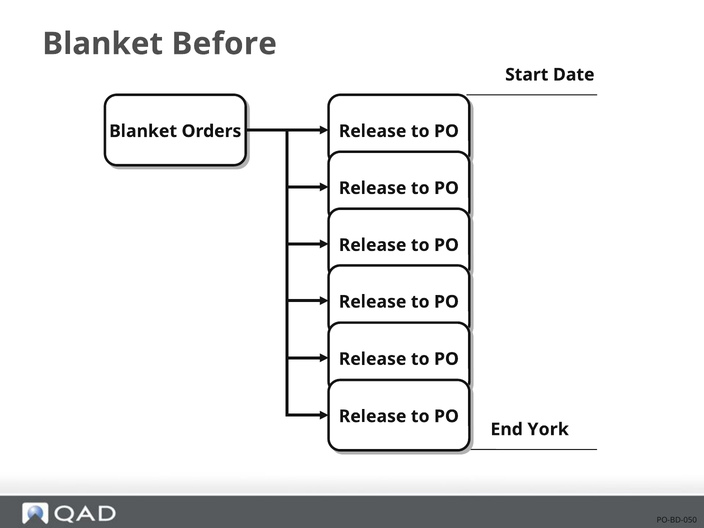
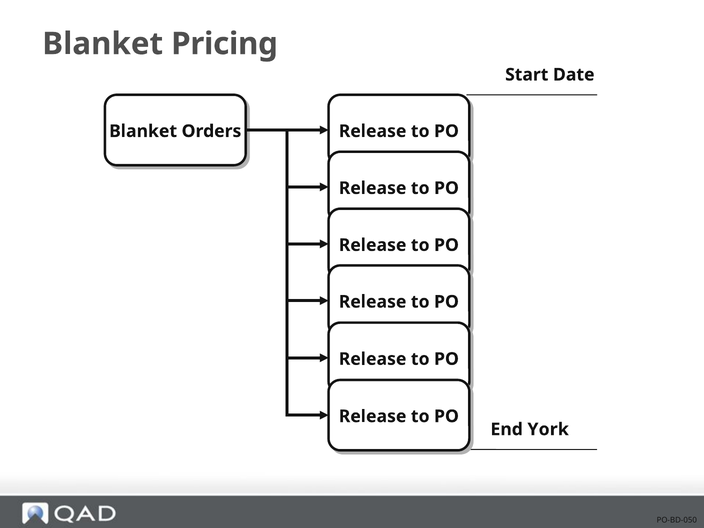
Before: Before -> Pricing (225, 44)
